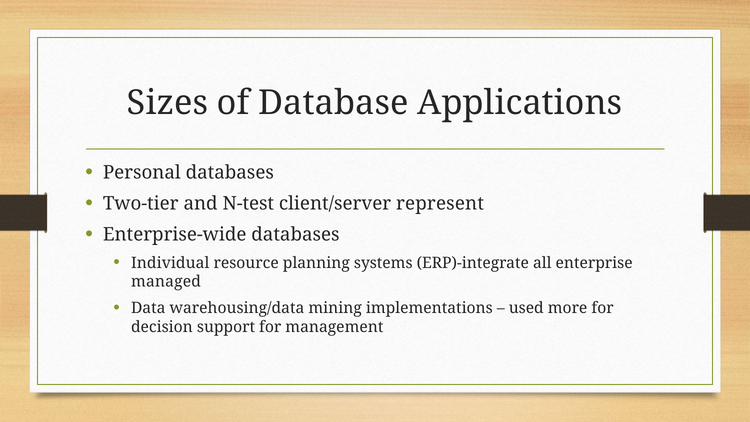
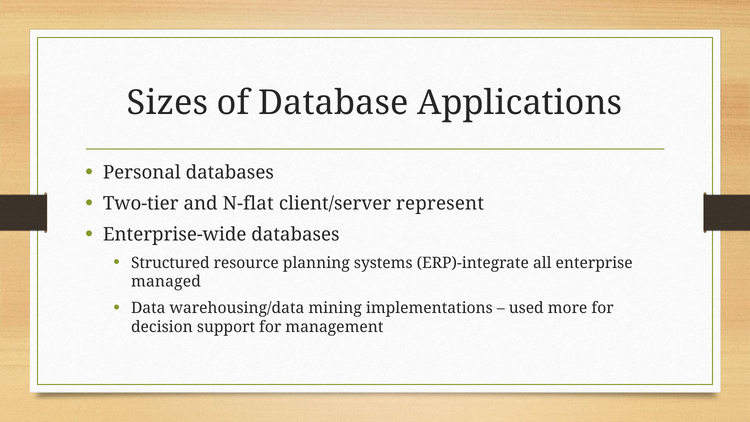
N-test: N-test -> N-flat (248, 204)
Individual: Individual -> Structured (170, 263)
